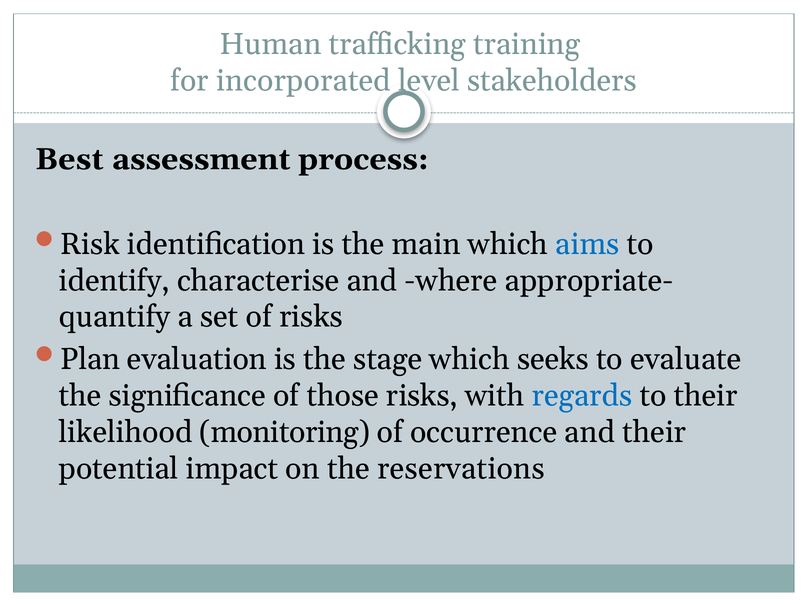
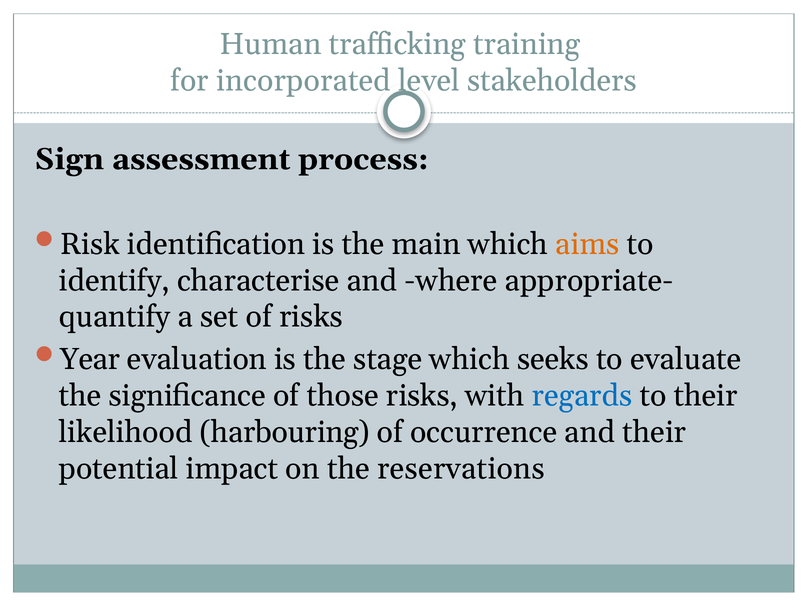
Best: Best -> Sign (69, 159)
aims colour: blue -> orange (587, 244)
Plan: Plan -> Year (90, 359)
monitoring: monitoring -> harbouring (285, 432)
